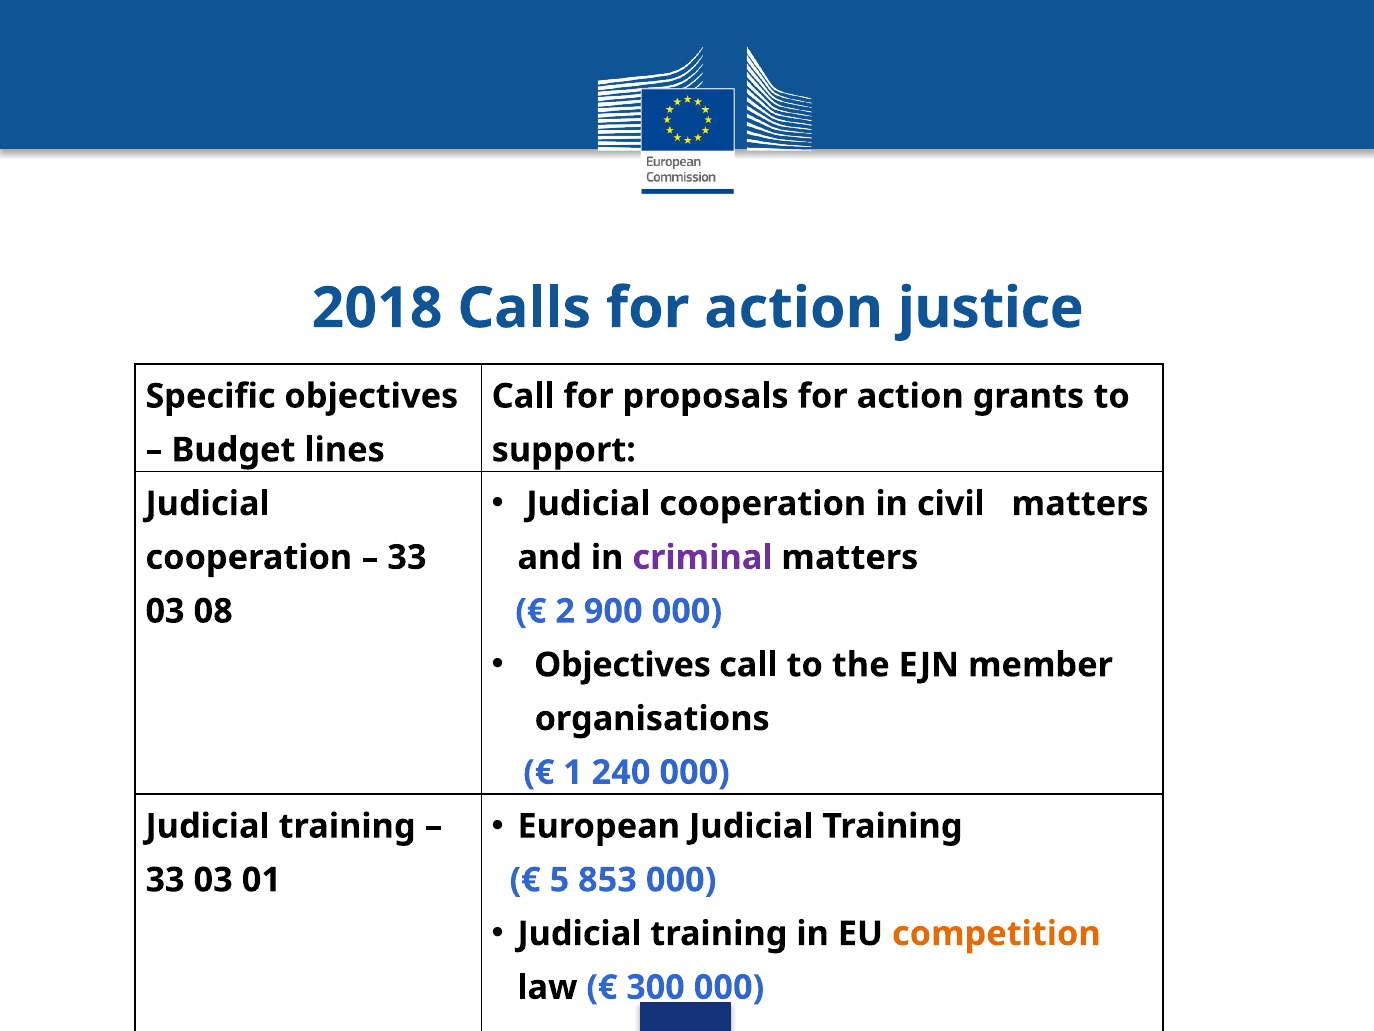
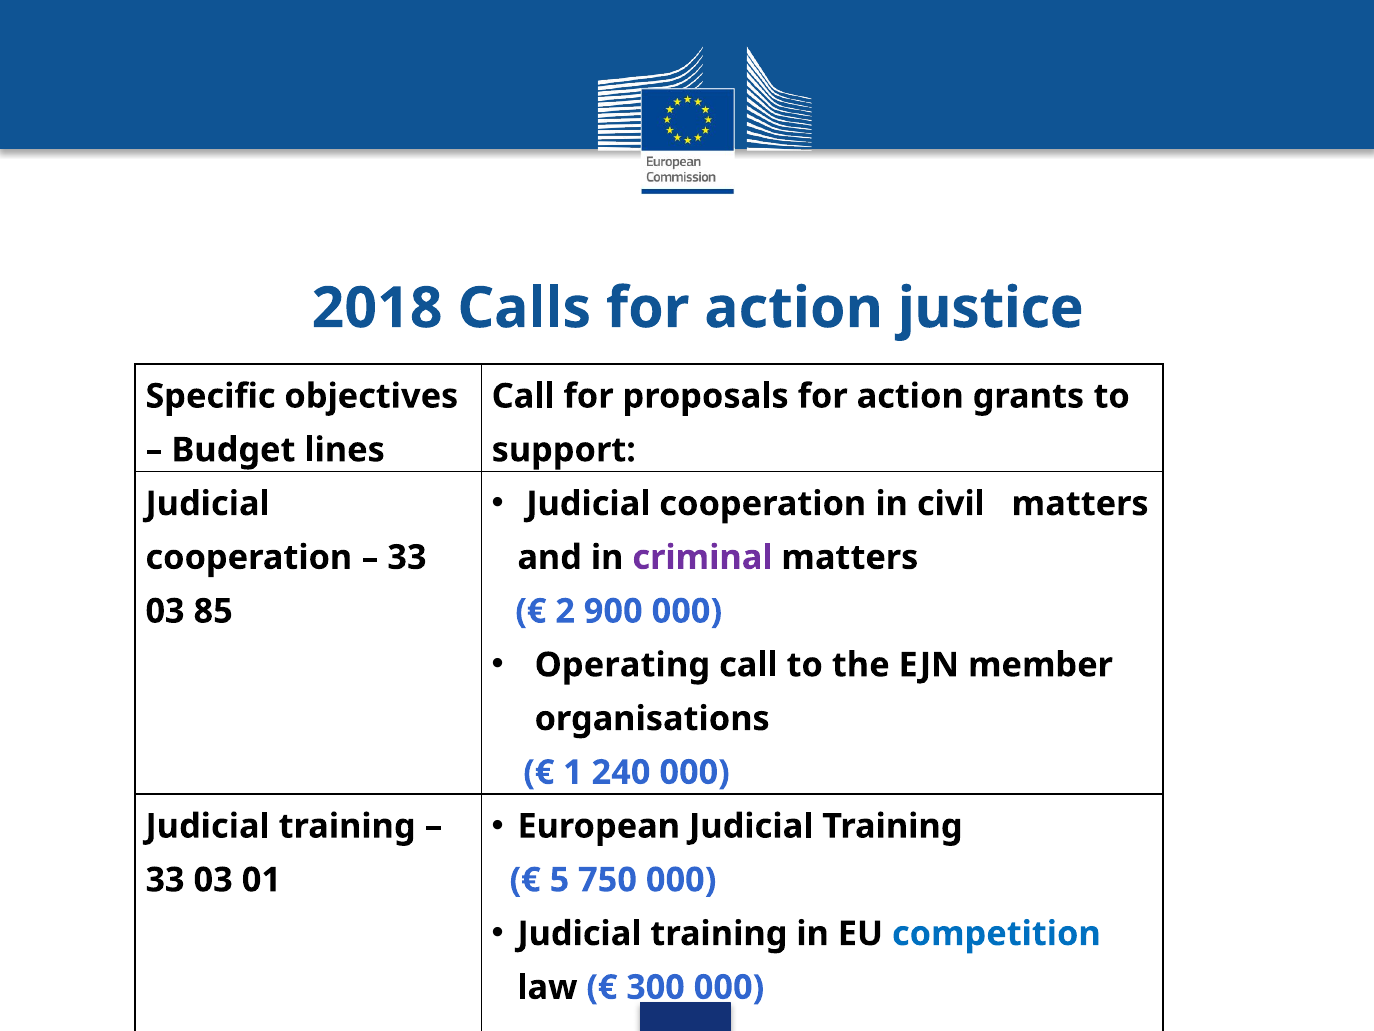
08: 08 -> 85 (213, 611)
Objectives: Objectives -> Operating (622, 665)
853: 853 -> 750 (607, 880)
competition colour: orange -> blue (996, 933)
